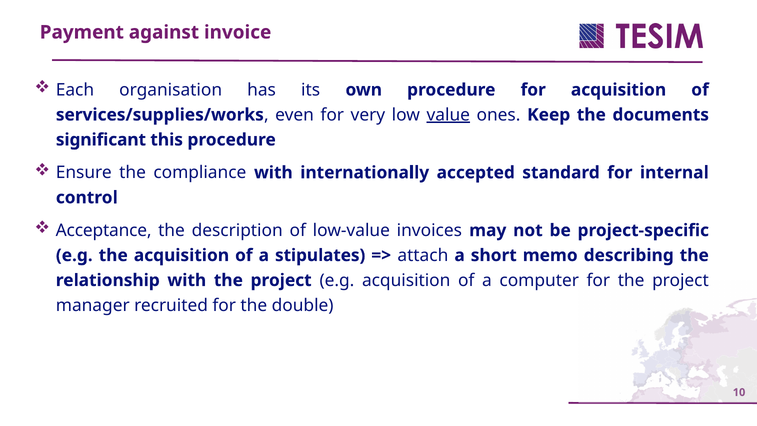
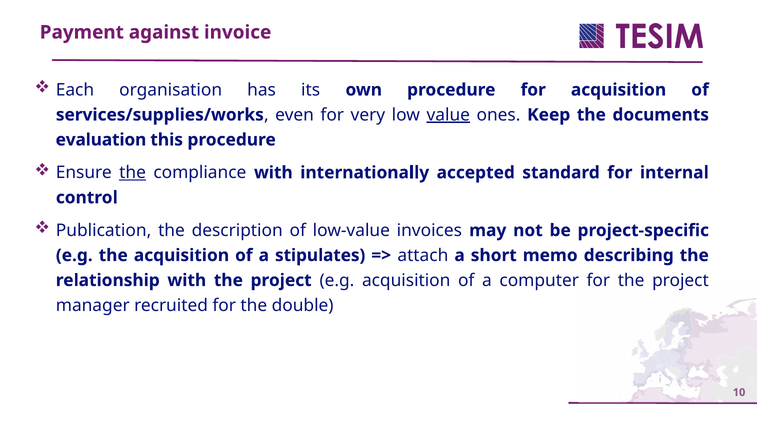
significant: significant -> evaluation (101, 140)
the underline: none -> present (133, 173)
Acceptance: Acceptance -> Publication (104, 230)
